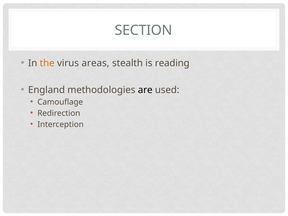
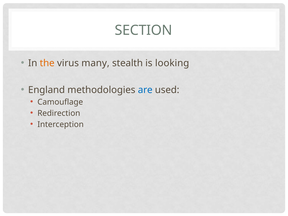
areas: areas -> many (95, 63)
reading: reading -> looking (172, 63)
are colour: black -> blue (145, 90)
